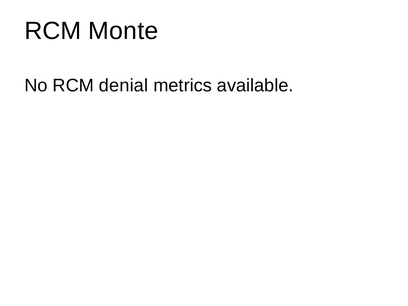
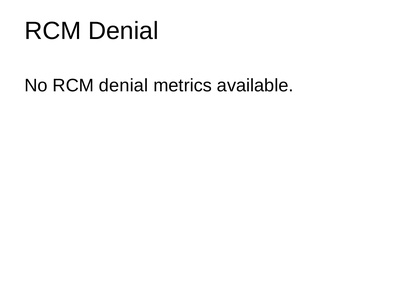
Monte: Monte -> Denial (123, 31)
